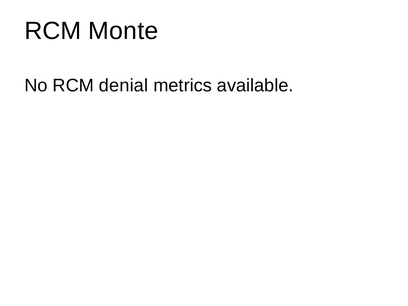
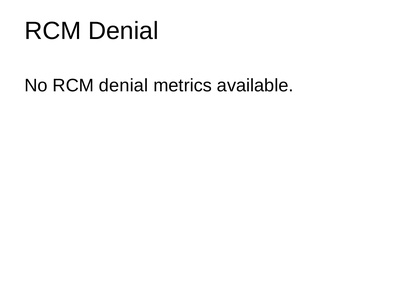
Monte: Monte -> Denial (123, 31)
